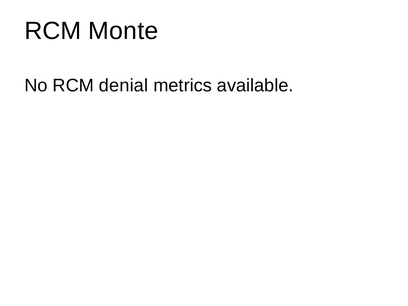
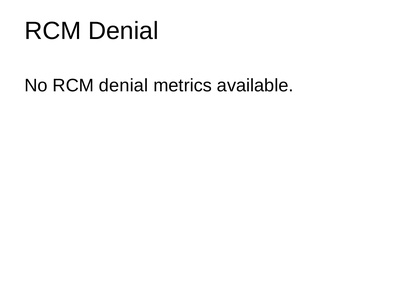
Monte: Monte -> Denial (123, 31)
